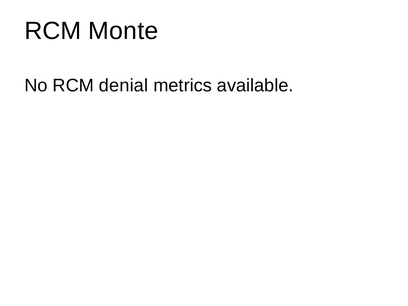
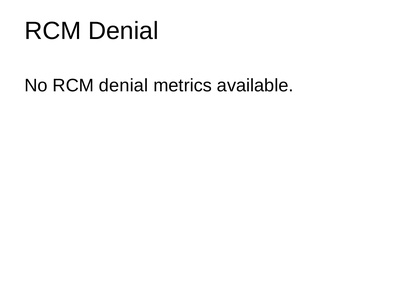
Monte: Monte -> Denial (123, 31)
